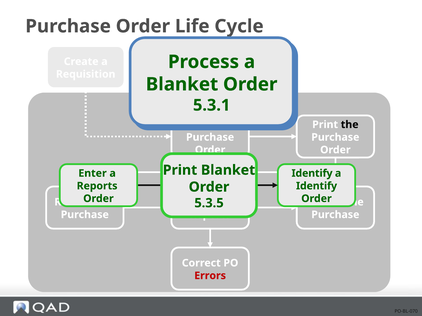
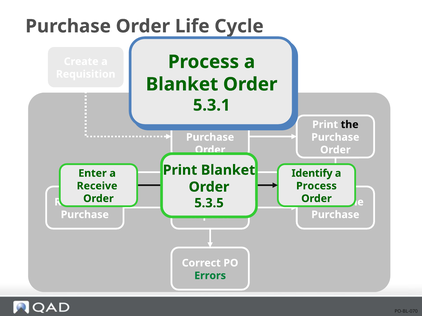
Reports: Reports -> Receive (97, 186)
Identify: Identify -> Process (316, 186)
Errors colour: red -> green (210, 276)
